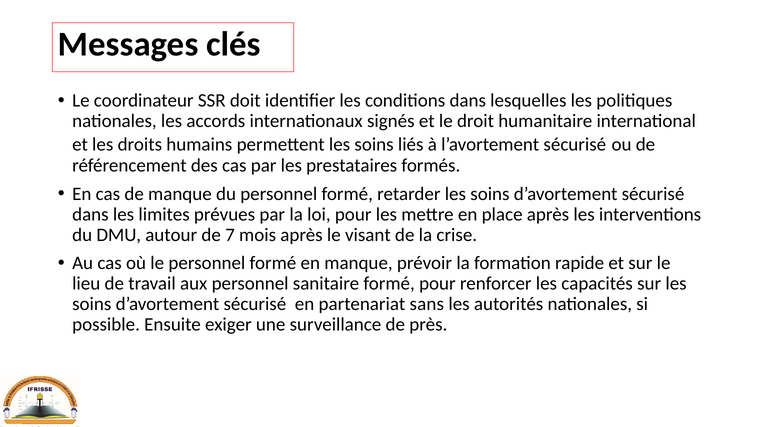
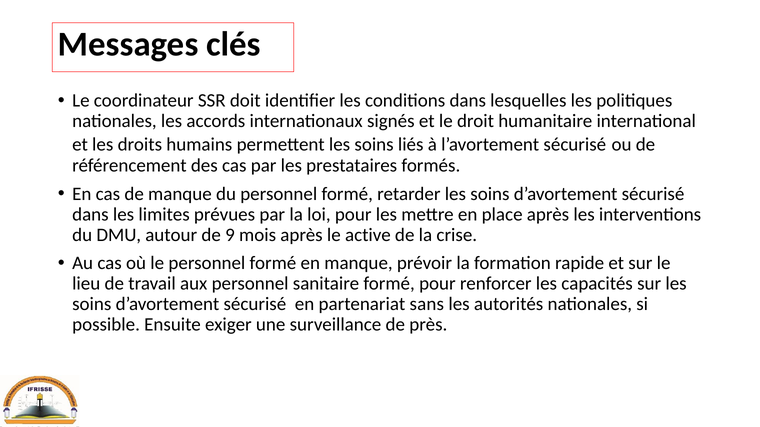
7: 7 -> 9 (230, 235)
visant: visant -> active (368, 235)
